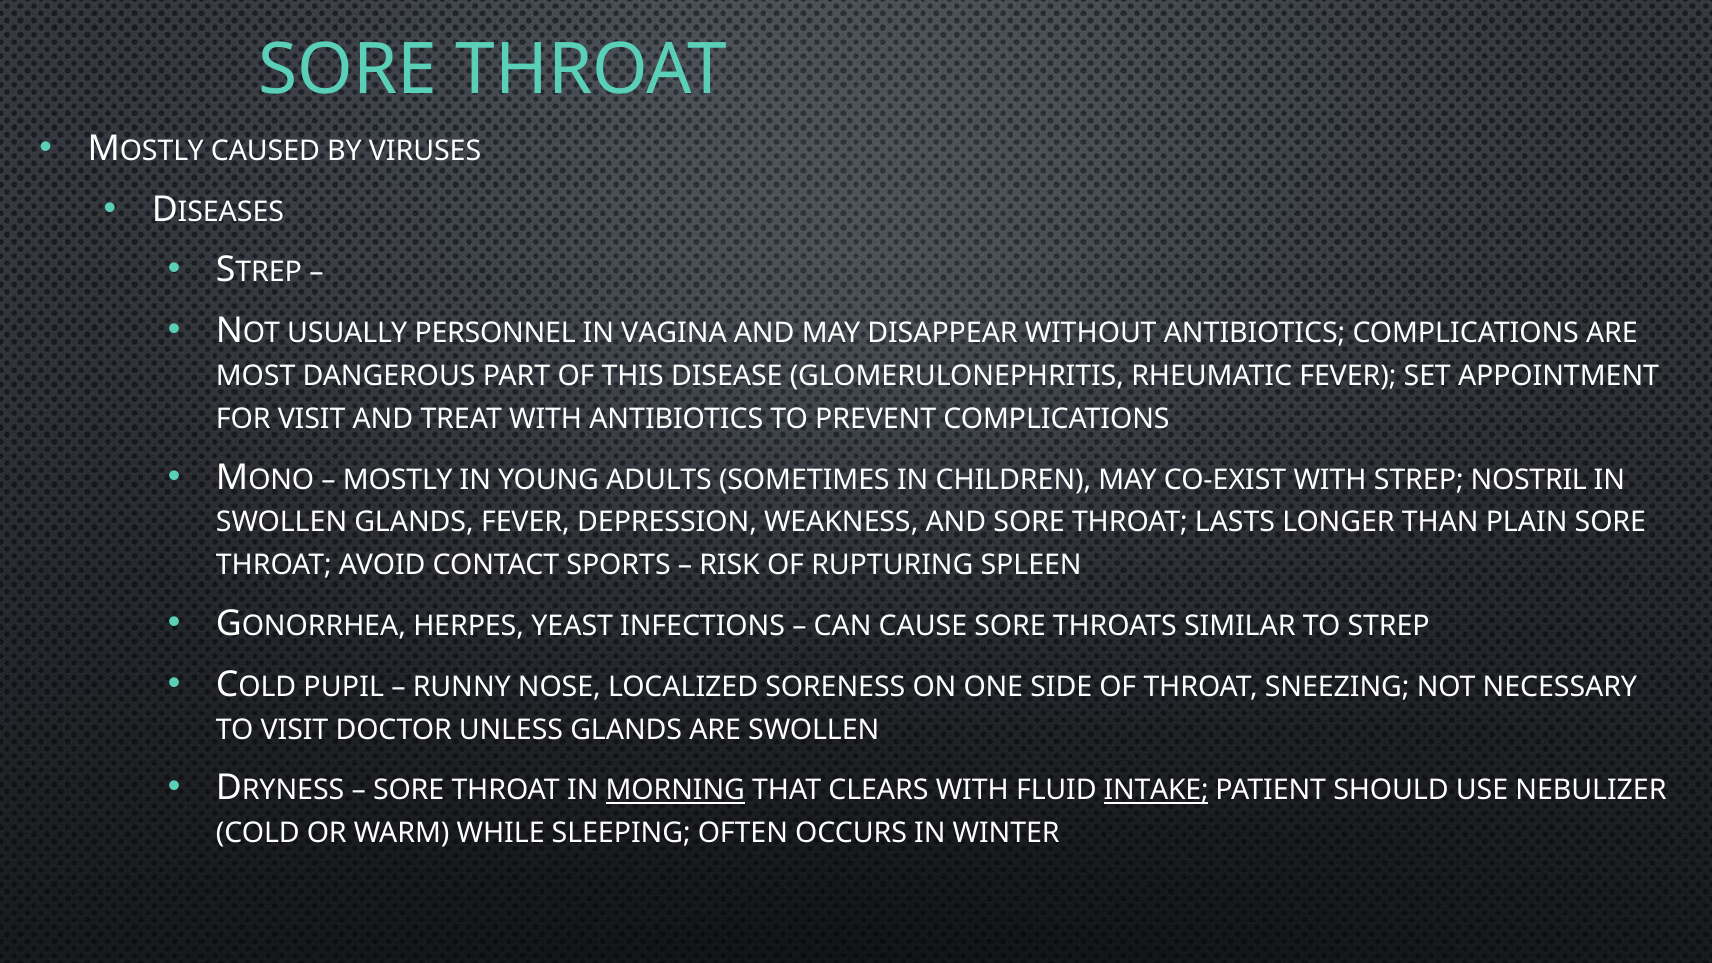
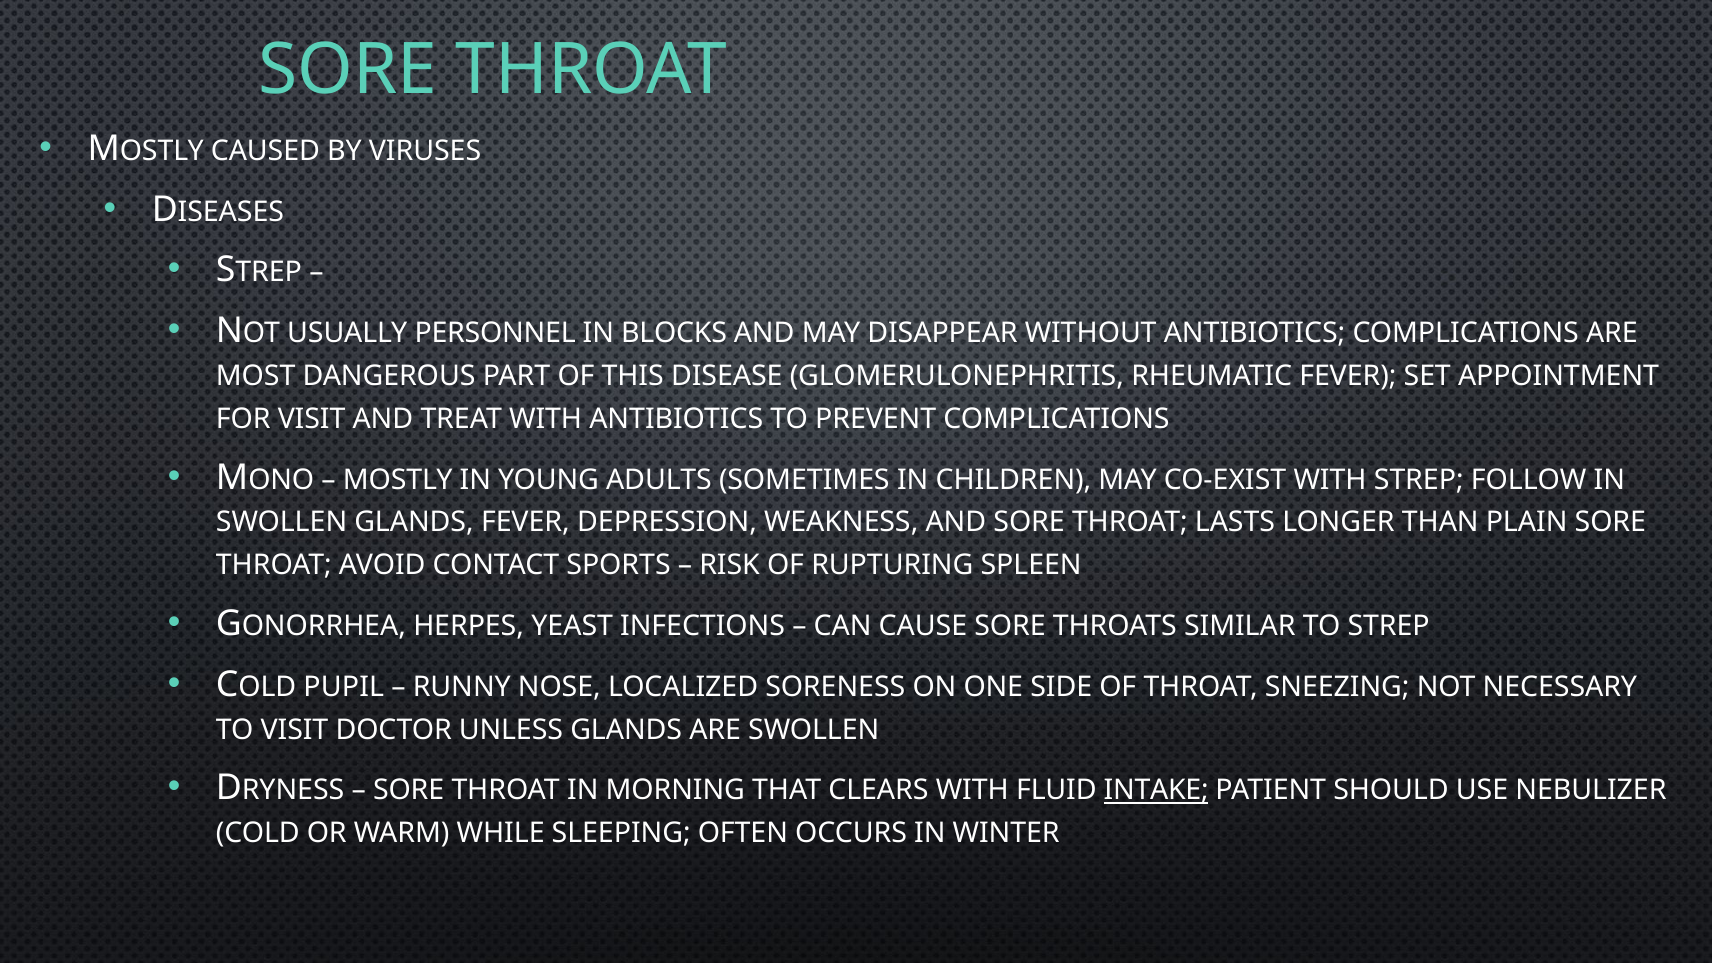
VAGINA: VAGINA -> BLOCKS (674, 333)
NOSTRIL: NOSTRIL -> FOLLOW (1529, 480)
MORNING underline: present -> none (675, 790)
